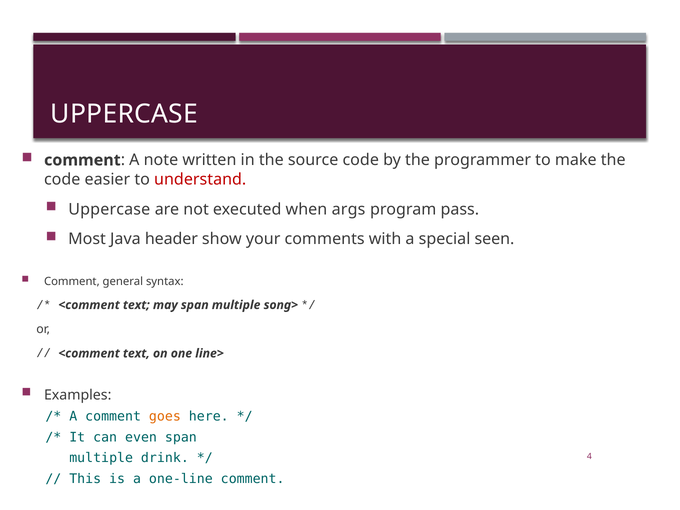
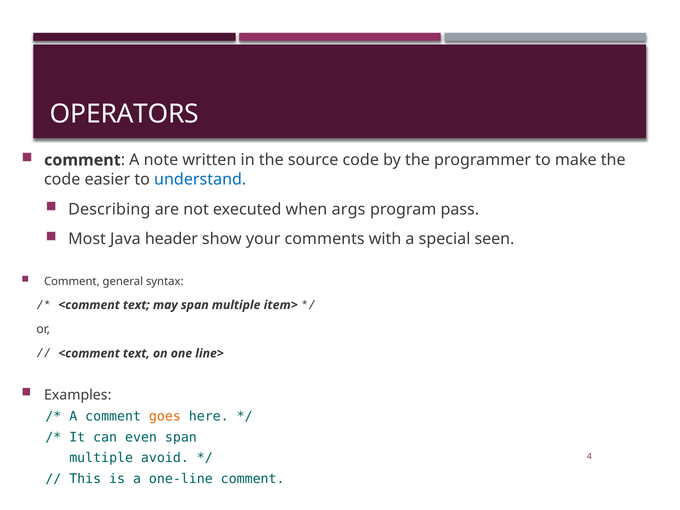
UPPERCASE: UPPERCASE -> OPERATORS (124, 114)
understand colour: red -> blue (200, 179)
Uppercase: Uppercase -> Describing (109, 209)
song>: song> -> item> (281, 305)
drink: drink -> avoid (165, 458)
